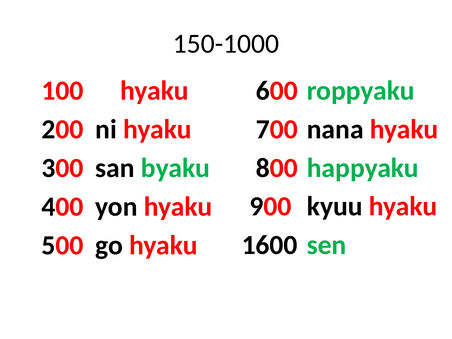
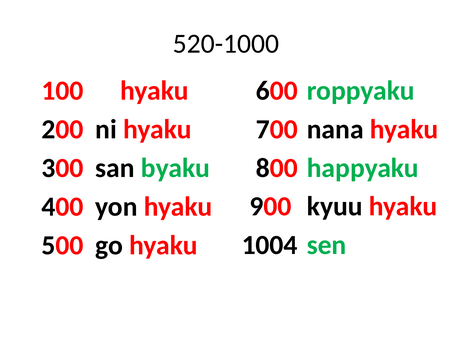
150-1000: 150-1000 -> 520-1000 (226, 44)
1600: 1600 -> 1004 (270, 245)
